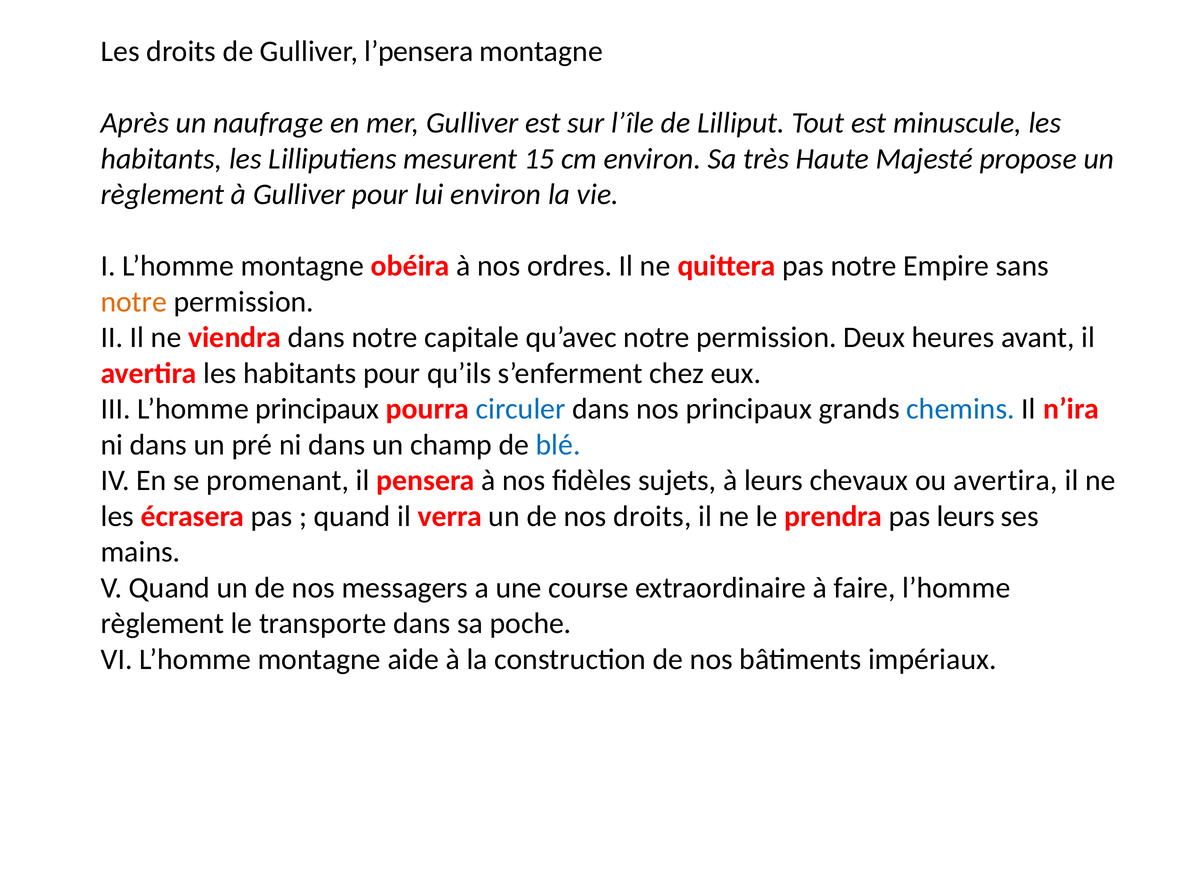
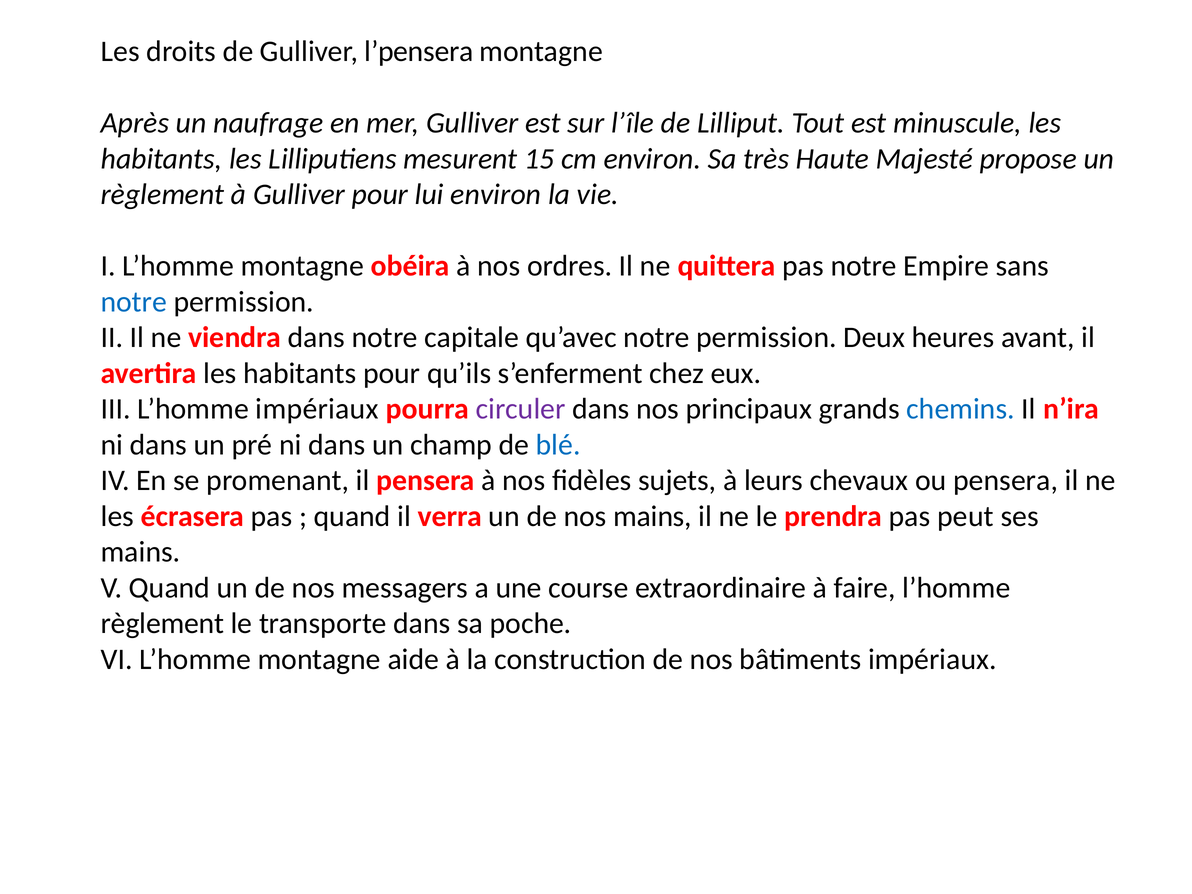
notre colour: orange -> blue (134, 302)
L’homme principaux: principaux -> impériaux (317, 409)
circuler colour: blue -> purple (521, 409)
ou avertira: avertira -> pensera (1006, 481)
nos droits: droits -> mains (653, 516)
pas leurs: leurs -> peut (966, 516)
